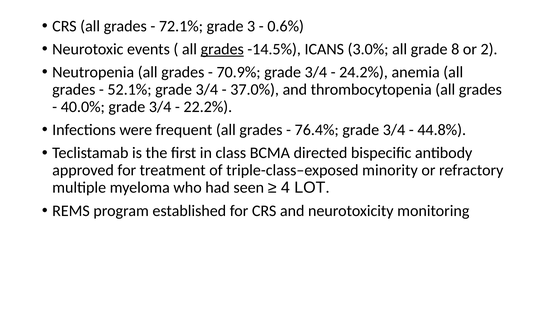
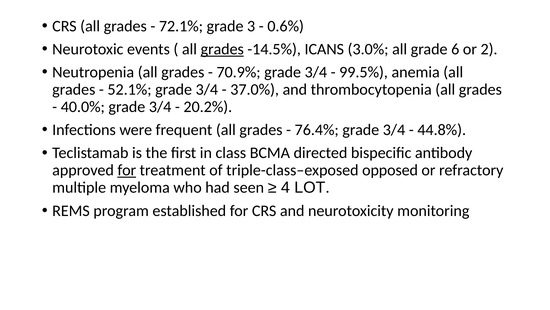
8: 8 -> 6 (455, 49)
24.2%: 24.2% -> 99.5% (364, 72)
22.2%: 22.2% -> 20.2% (208, 107)
for underline: none -> present (127, 170)
minority: minority -> opposed (390, 170)
